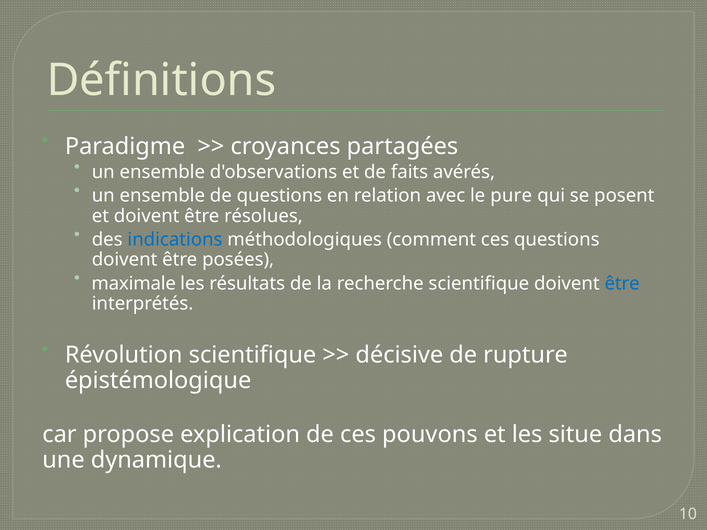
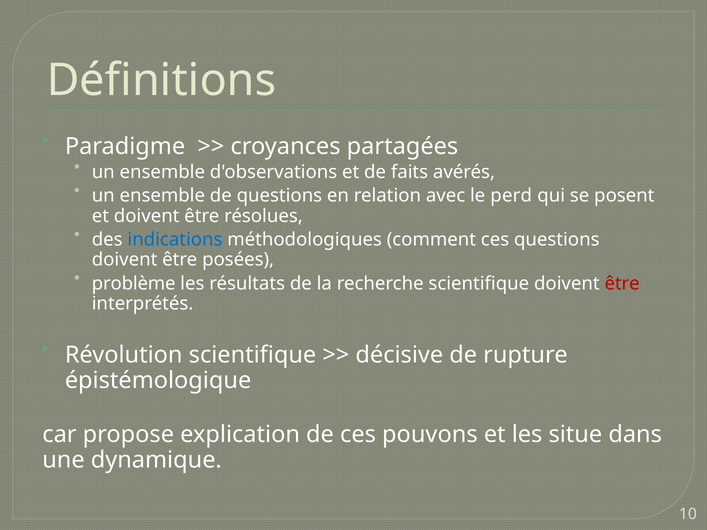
pure: pure -> perd (511, 196)
maximale: maximale -> problème (134, 283)
être colour: blue -> red (622, 283)
